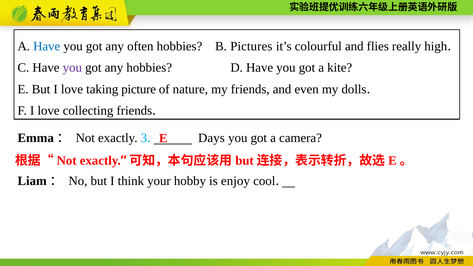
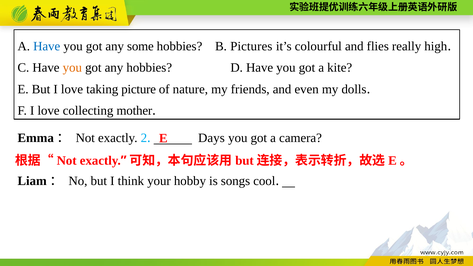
often: often -> some (140, 46)
you colour: purple -> orange (72, 68)
collecting friends: friends -> mother (134, 111)
3: 3 -> 2 (144, 138)
enjoy: enjoy -> songs (236, 181)
